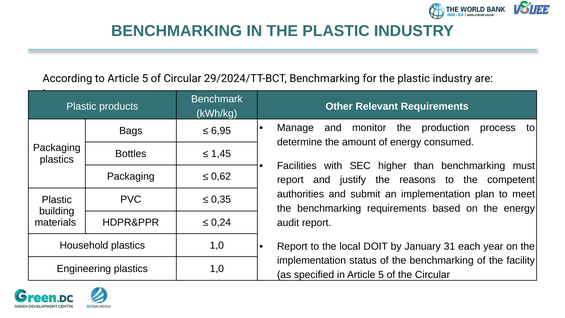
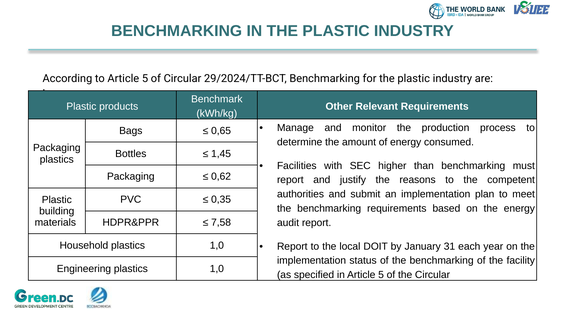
6,95: 6,95 -> 0,65 (221, 131)
0,24: 0,24 -> 7,58 (221, 222)
